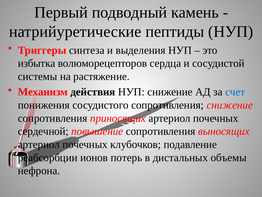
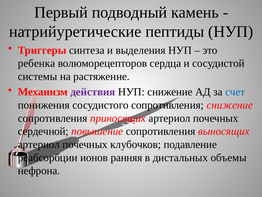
избытка: избытка -> ребенка (36, 63)
действия colour: black -> purple (93, 92)
потерь: потерь -> ранняя (126, 157)
